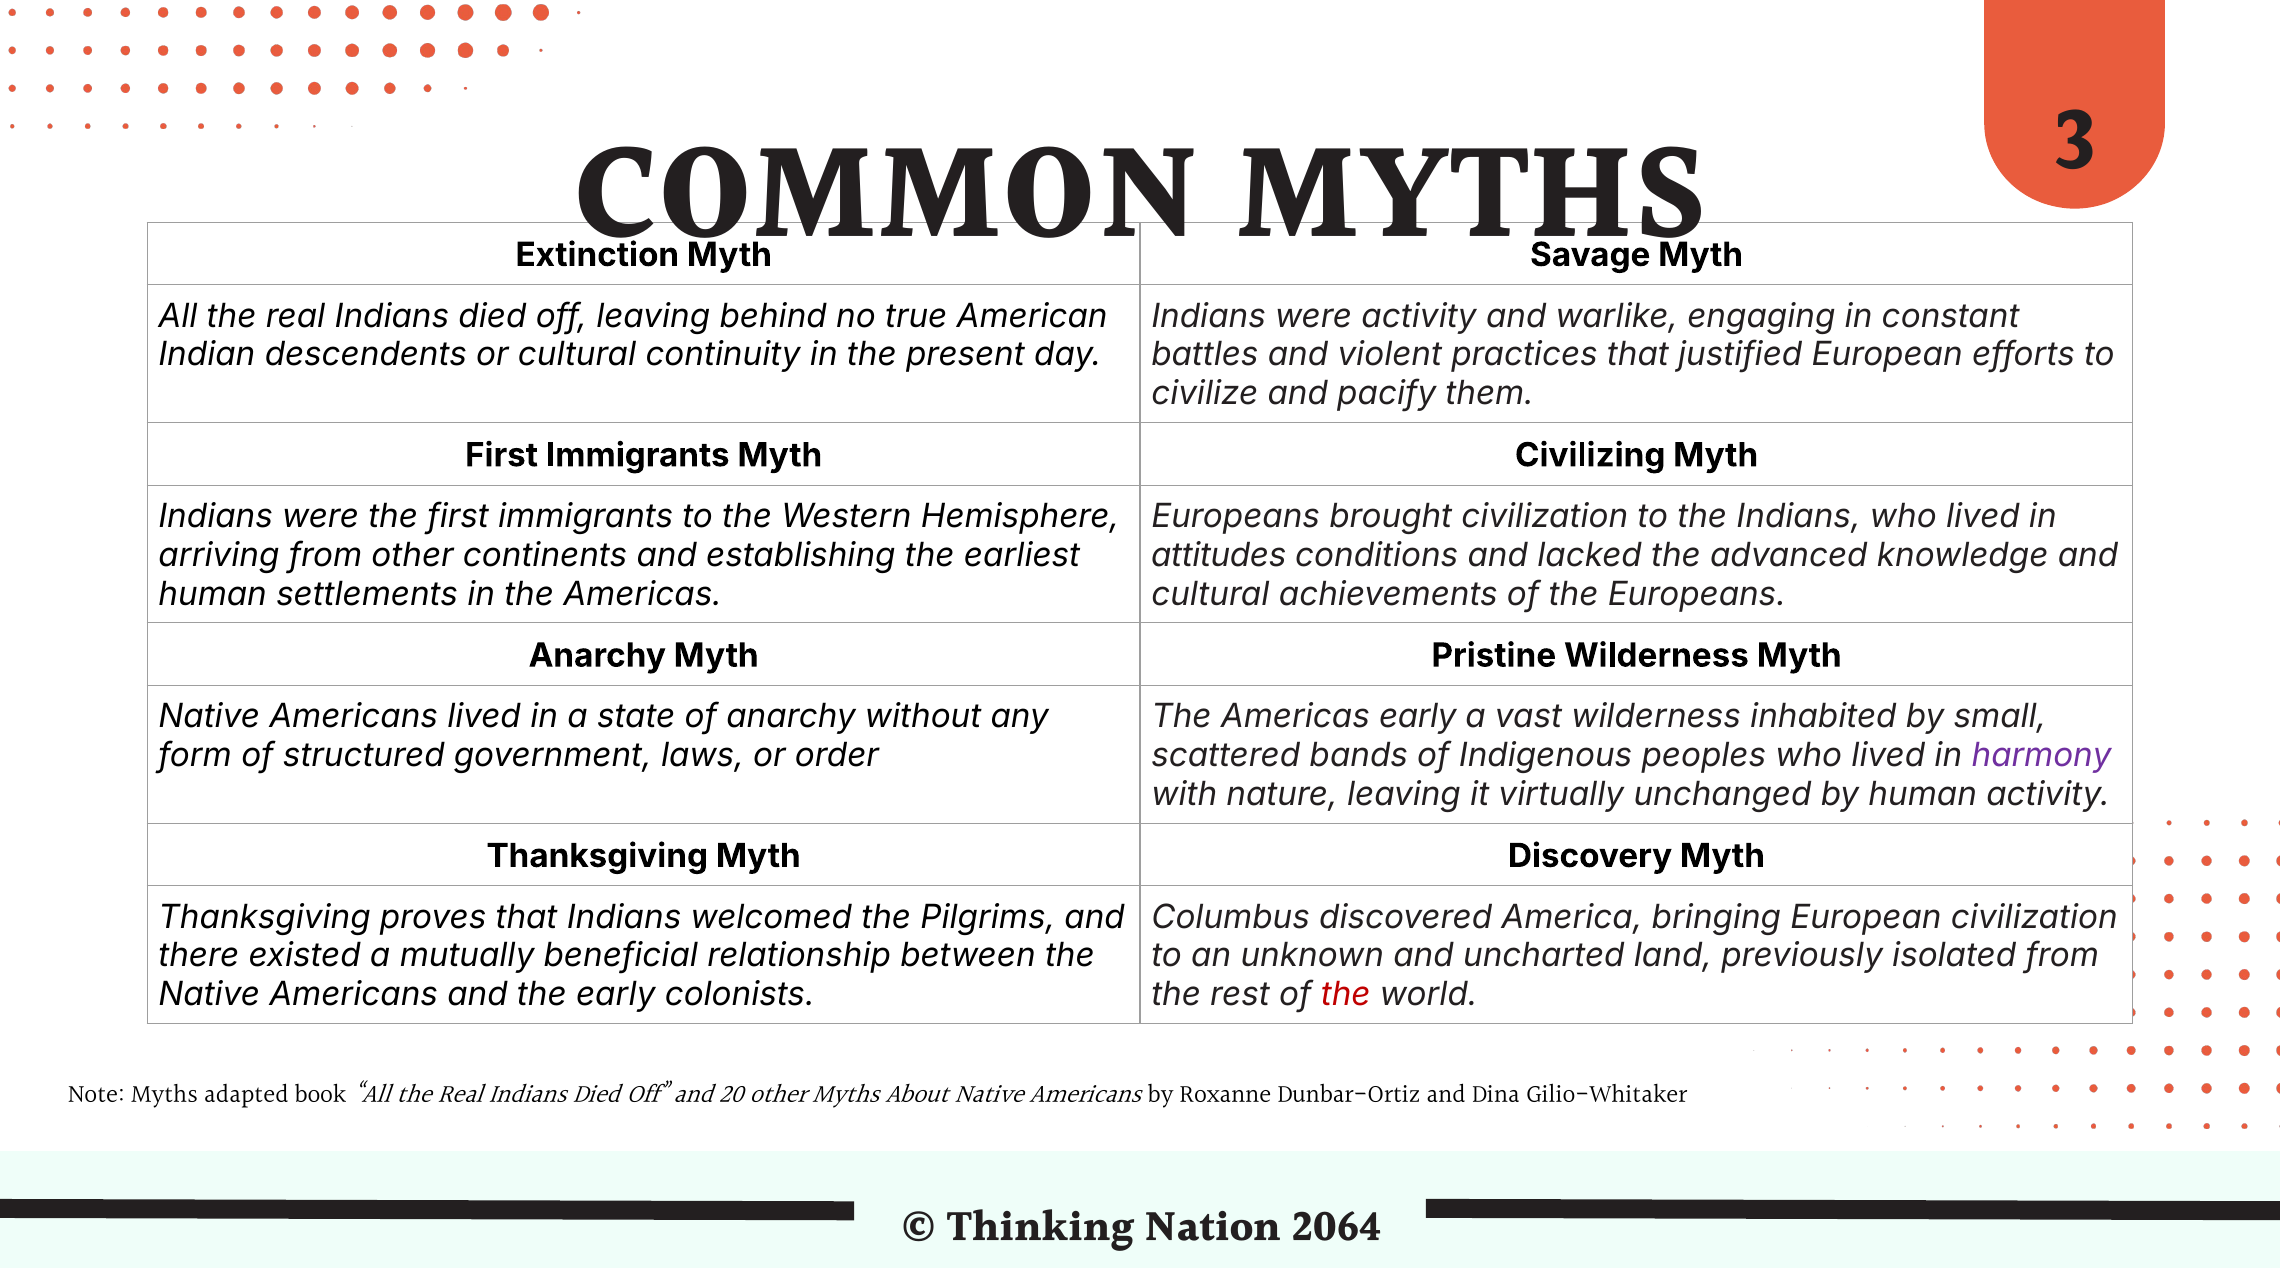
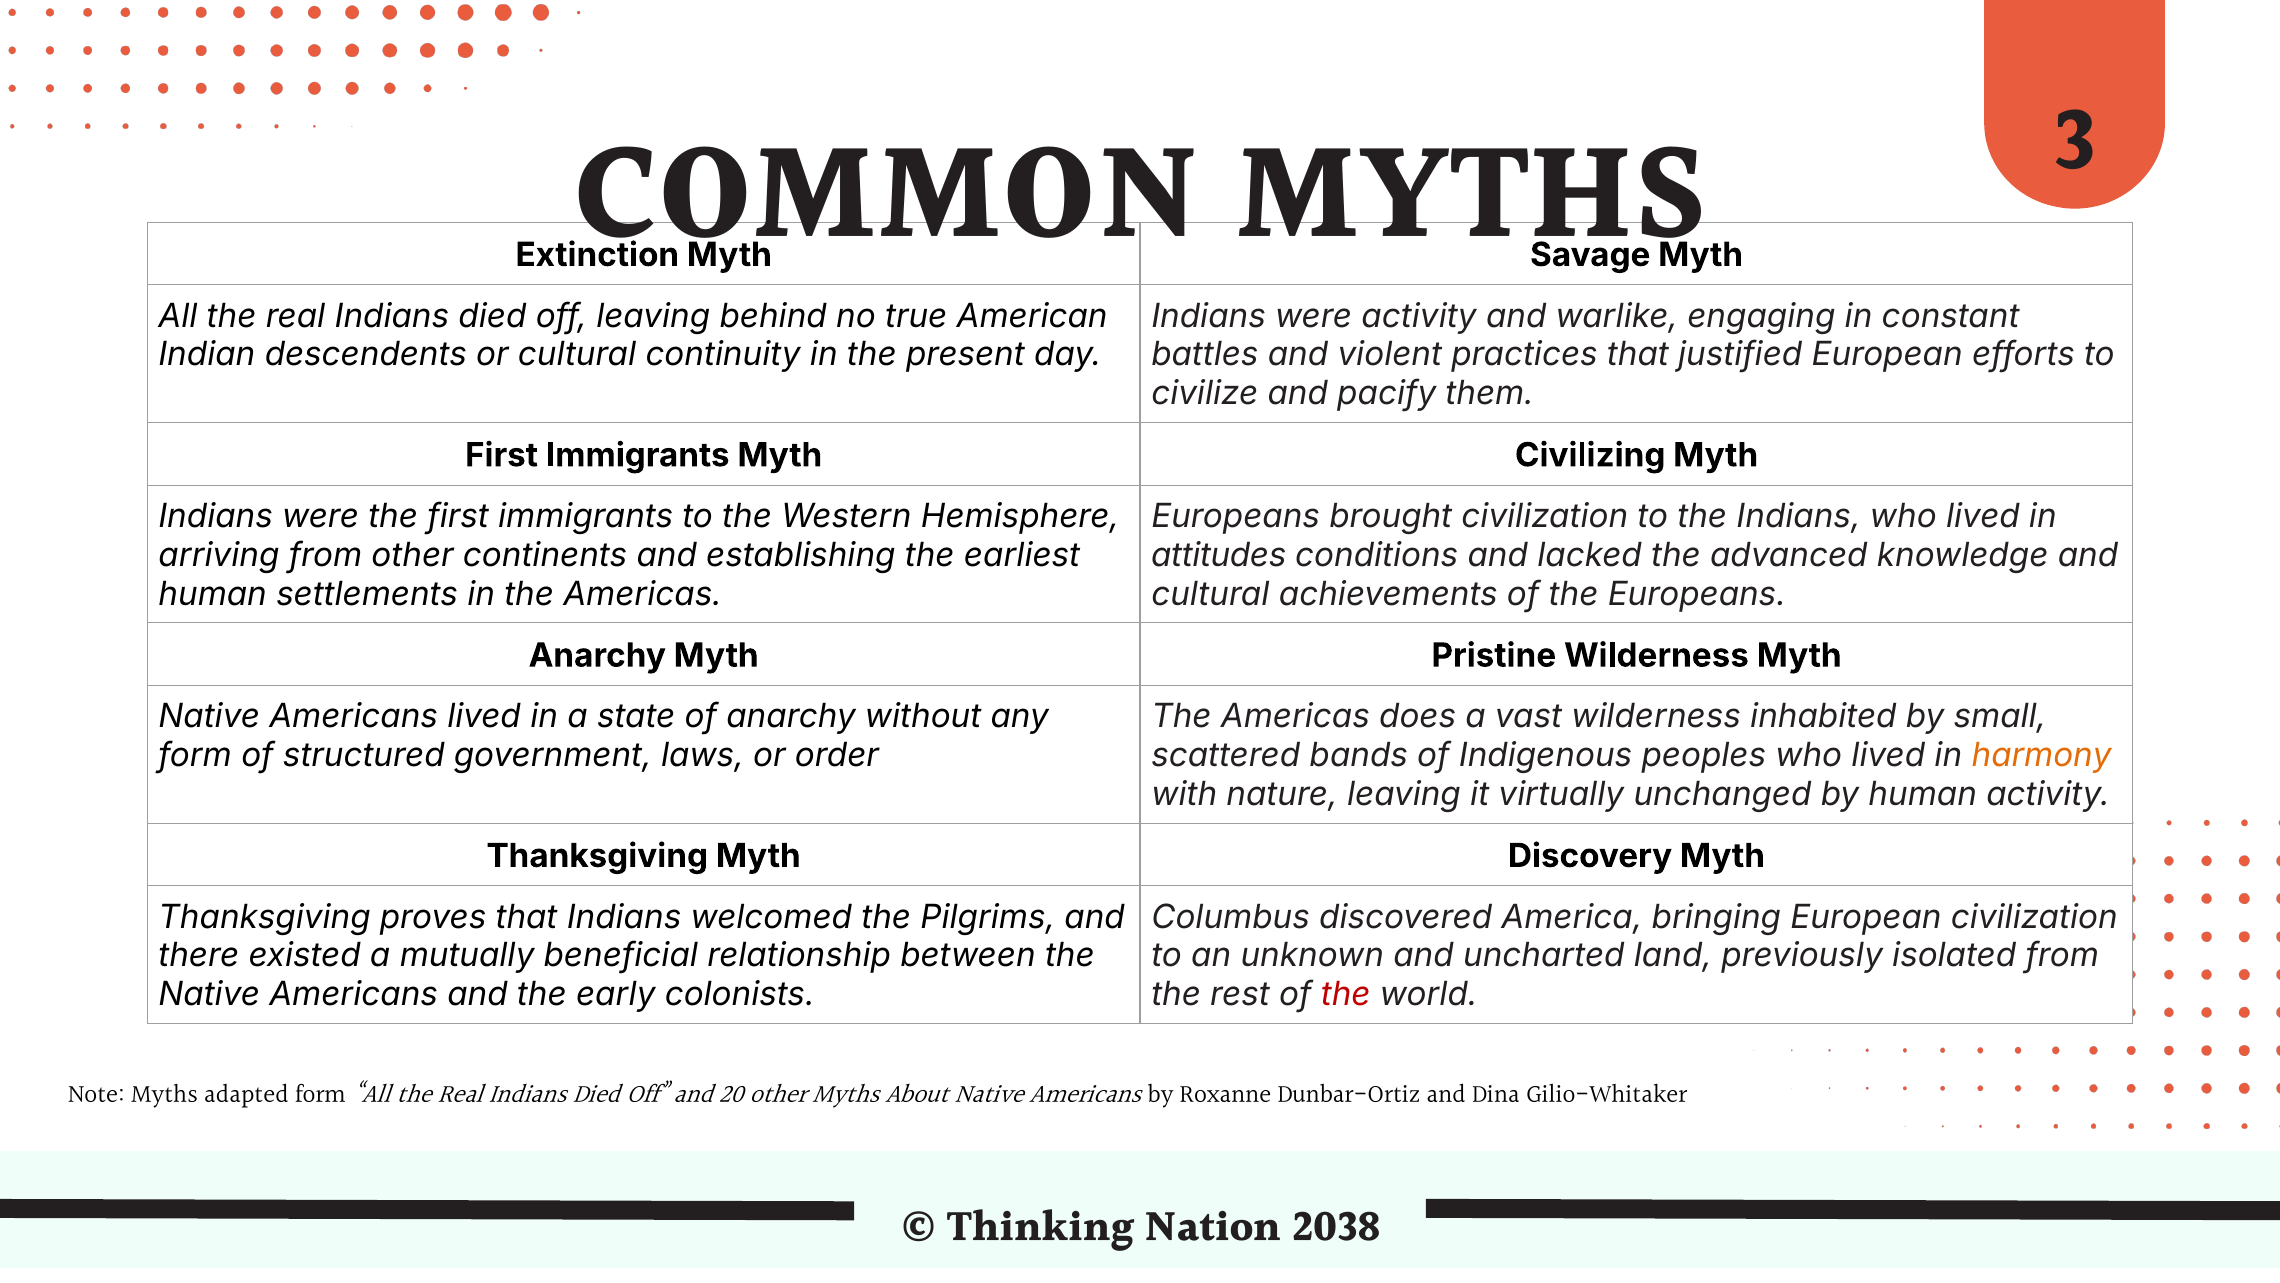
Americas early: early -> does (1418, 717)
harmony colour: purple -> orange (2042, 755)
adapted book: book -> form (320, 1095)
2064: 2064 -> 2038 (1336, 1228)
